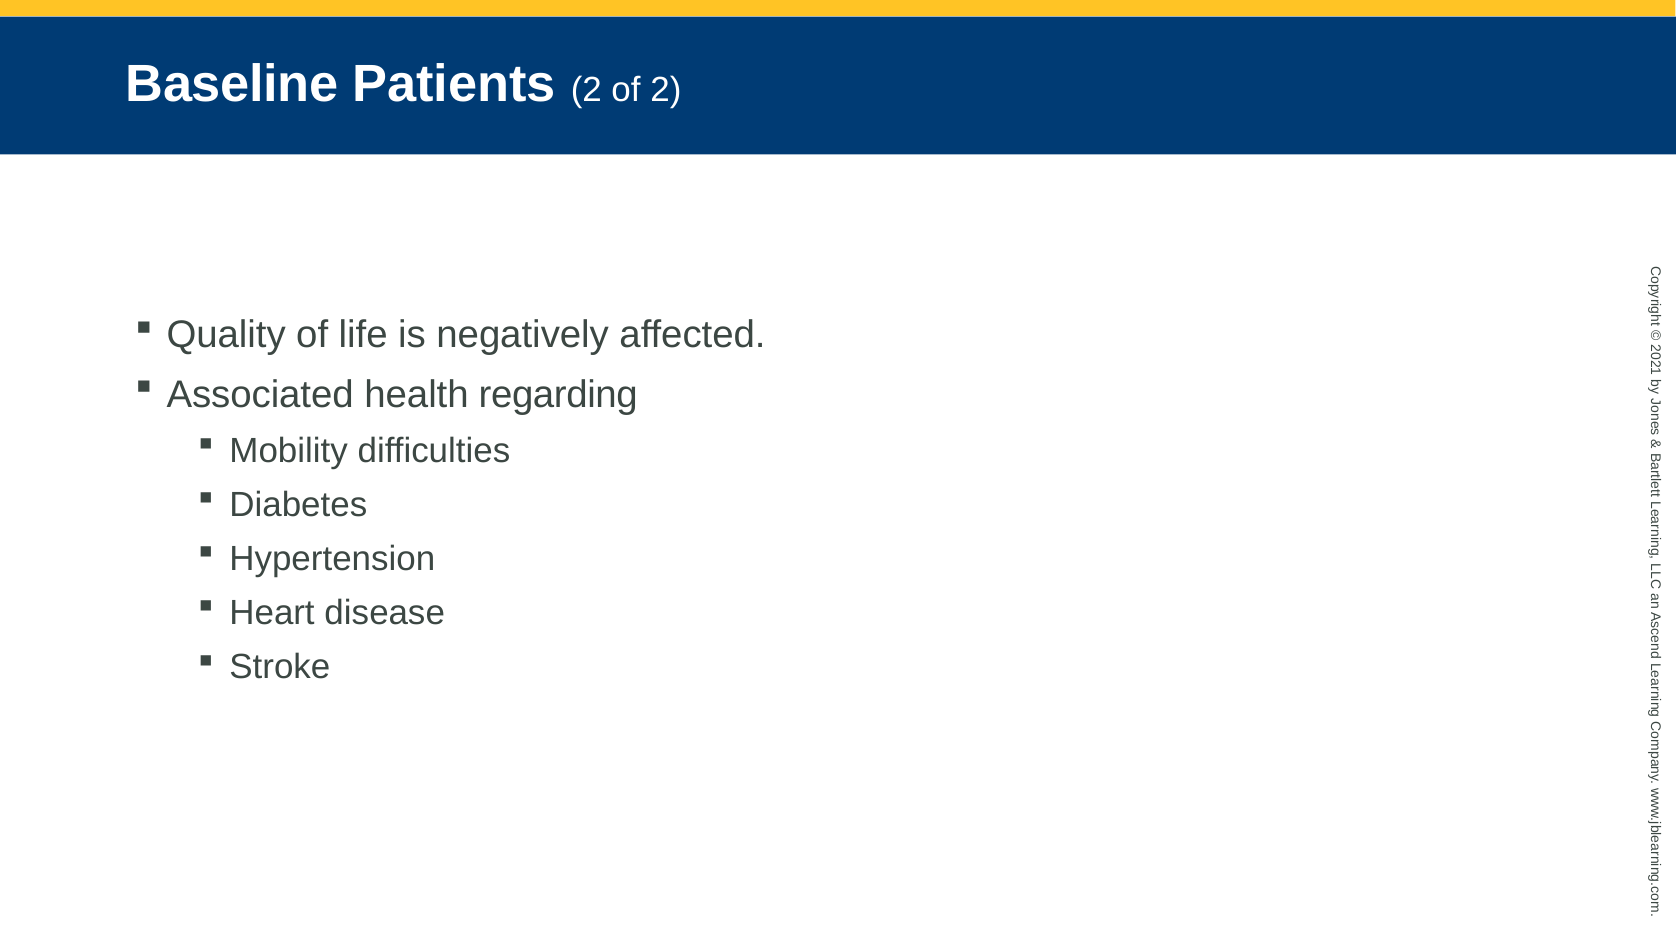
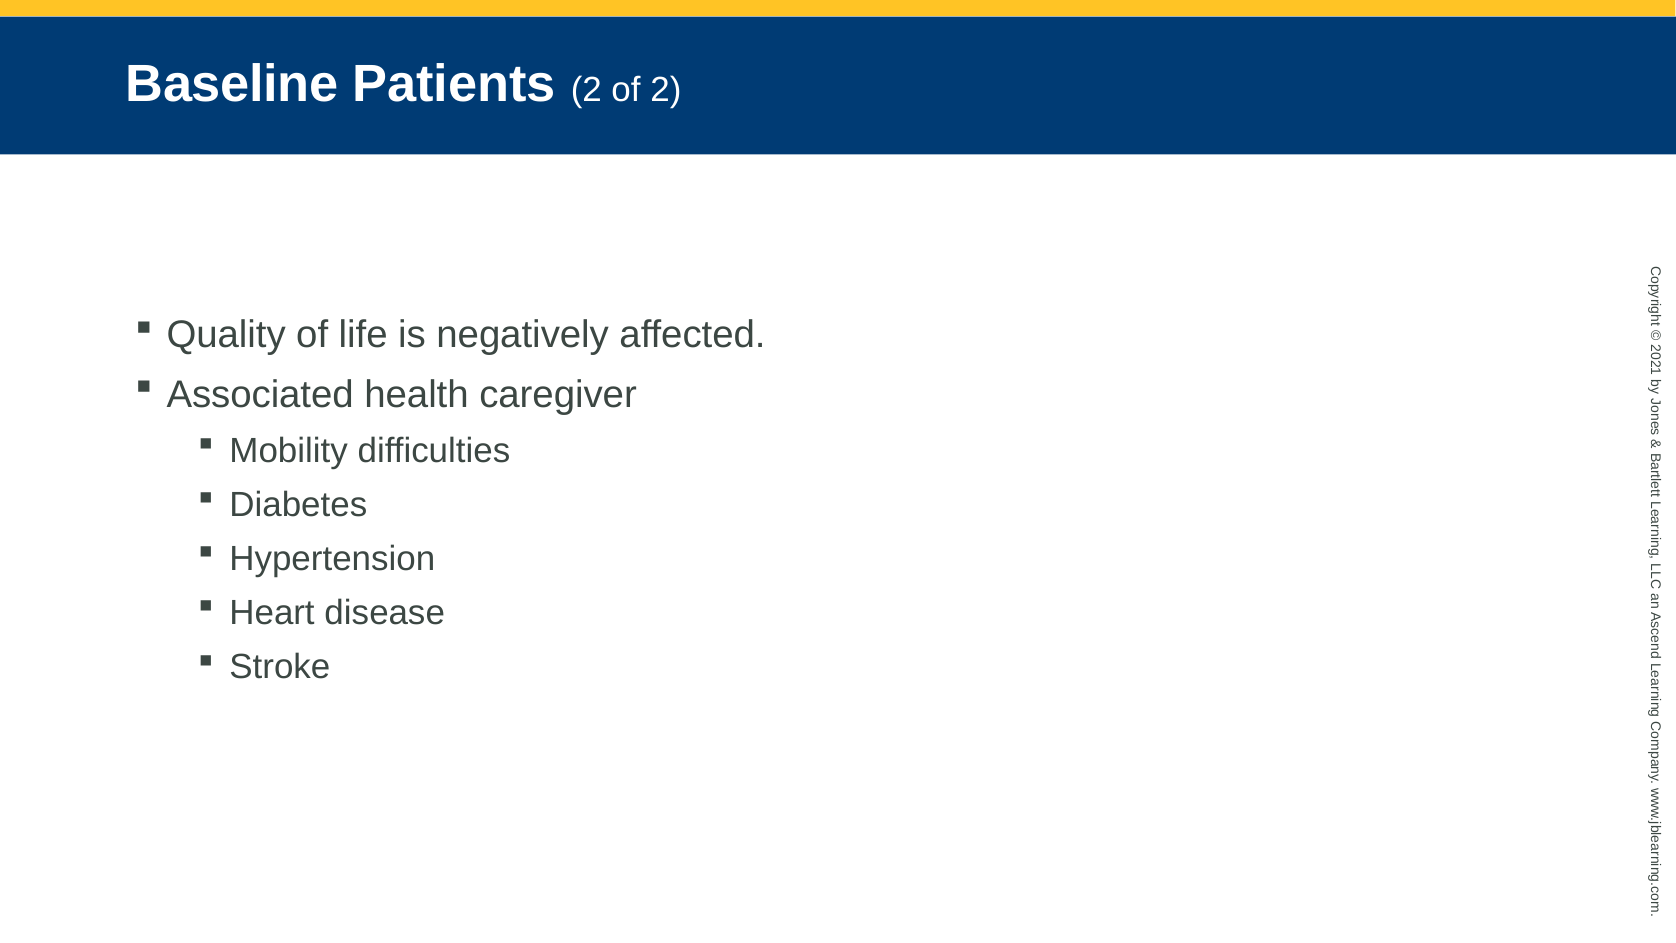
regarding: regarding -> caregiver (558, 394)
